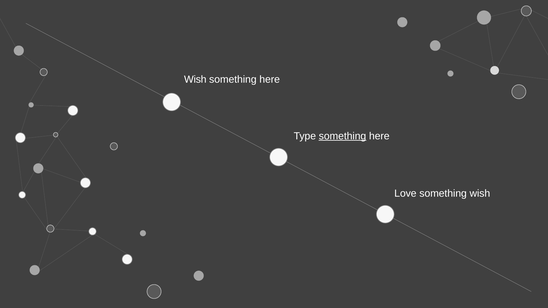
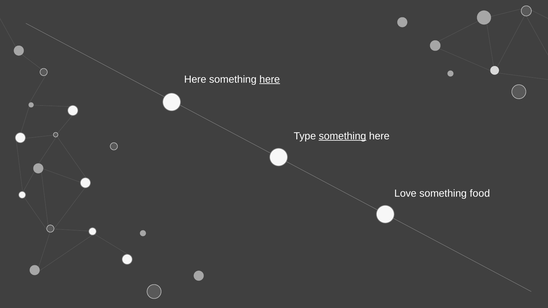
Wish: Wish -> Here (195, 79)
here underline: none -> present (270, 79)
something wish: wish -> food (480, 194)
